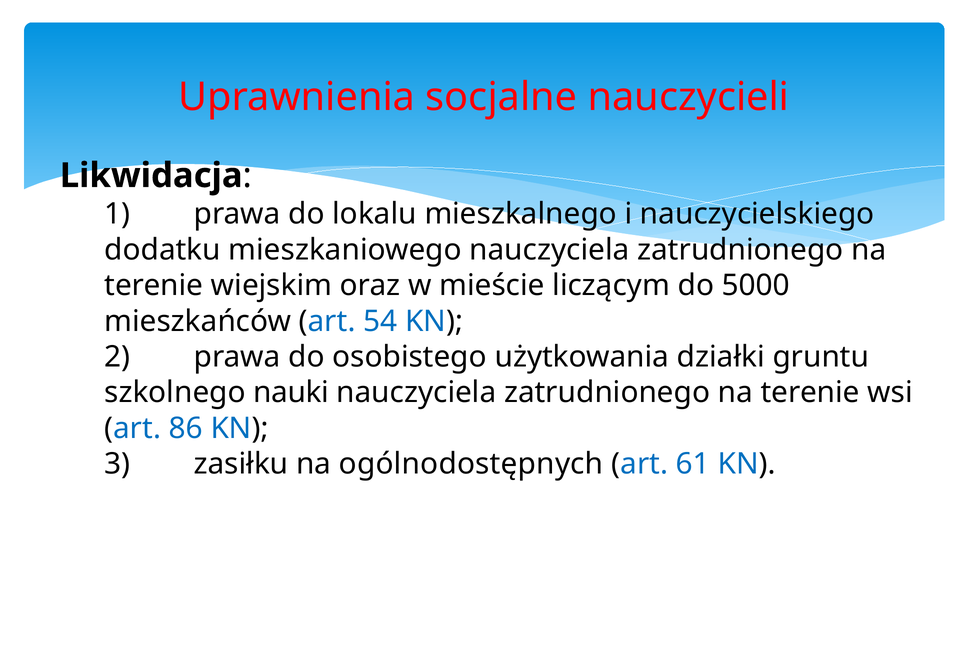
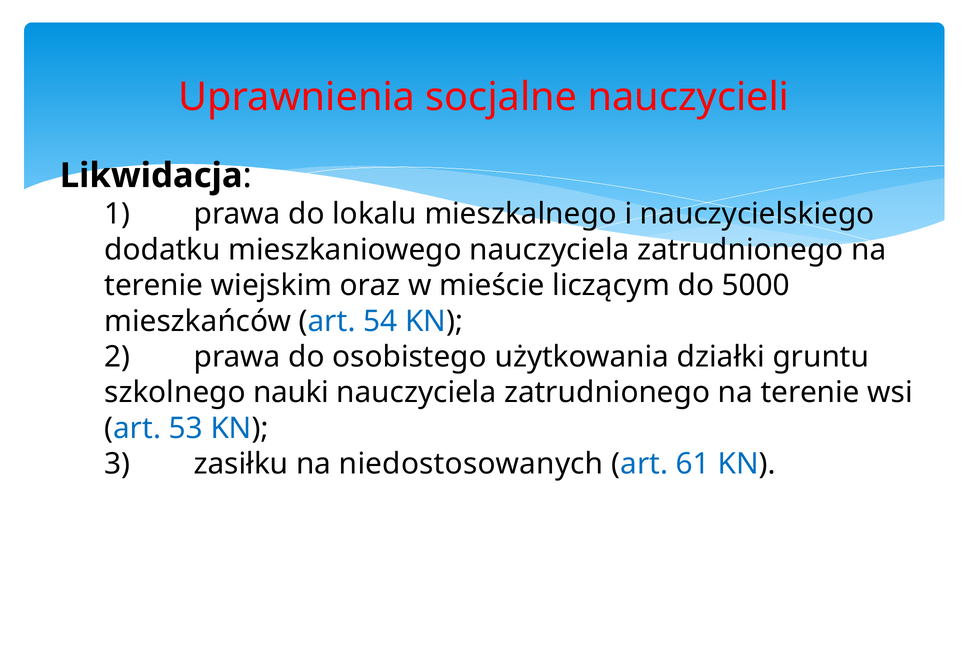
86: 86 -> 53 (186, 428)
ogólnodostępnych: ogólnodostępnych -> niedostosowanych (471, 464)
